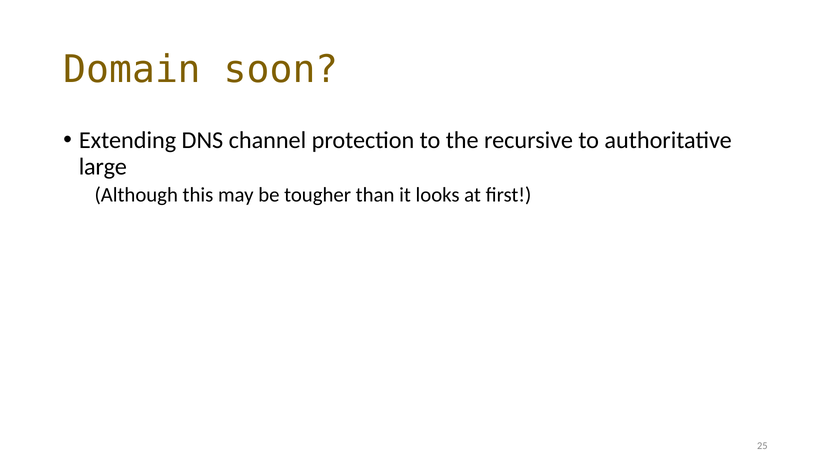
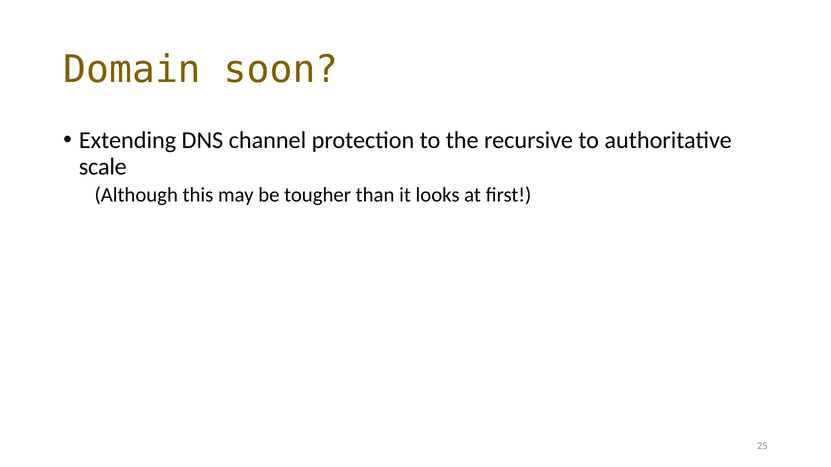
large: large -> scale (103, 167)
